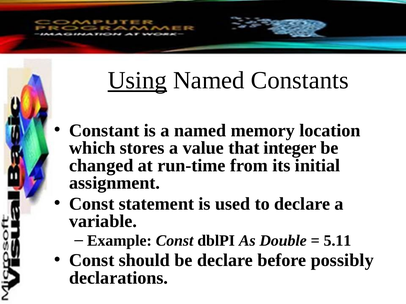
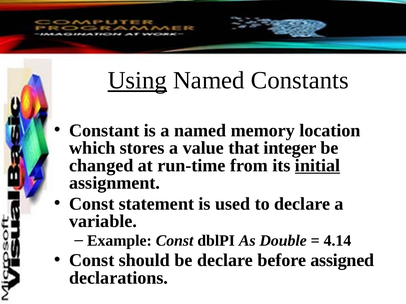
initial underline: none -> present (318, 166)
5.11: 5.11 -> 4.14 (337, 241)
possibly: possibly -> assigned (342, 261)
